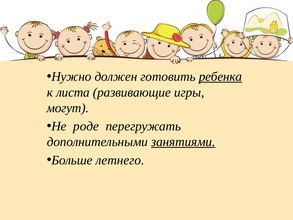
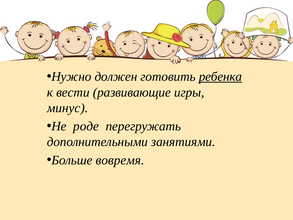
листа: листа -> вести (73, 92)
могут: могут -> минус (68, 108)
занятиями underline: present -> none (183, 142)
летнего: летнего -> вовремя (120, 160)
